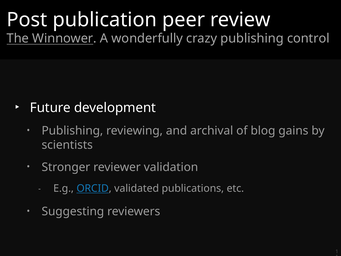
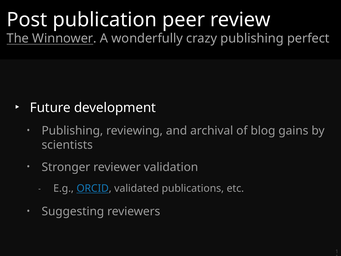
control: control -> perfect (308, 38)
